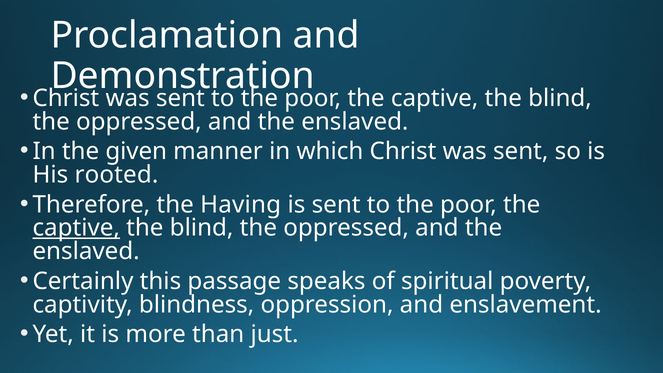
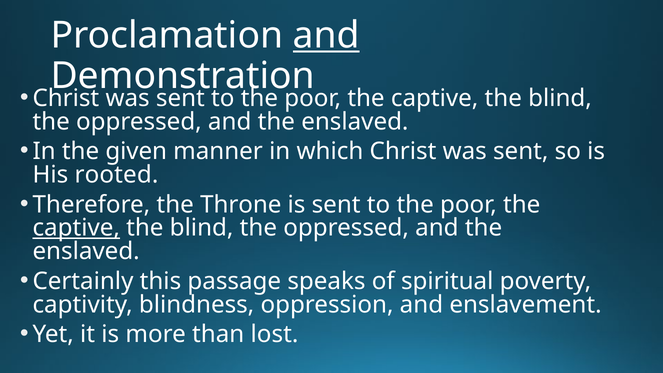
and underline: none -> present (326, 36)
Having: Having -> Throne (241, 204)
just: just -> lost (274, 334)
